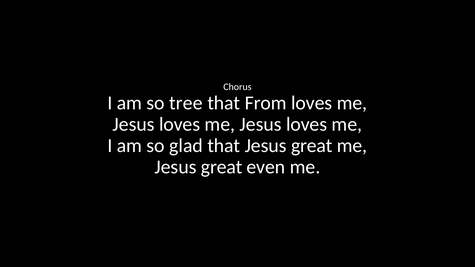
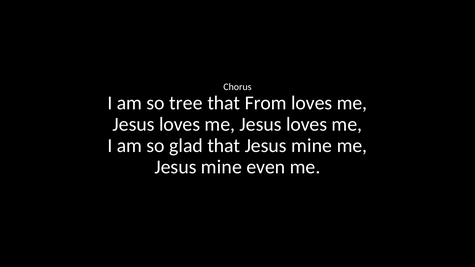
that Jesus great: great -> mine (312, 146)
great: great -> mine (221, 167)
